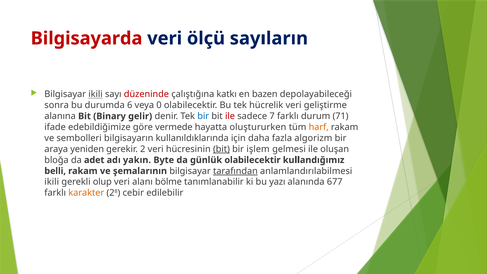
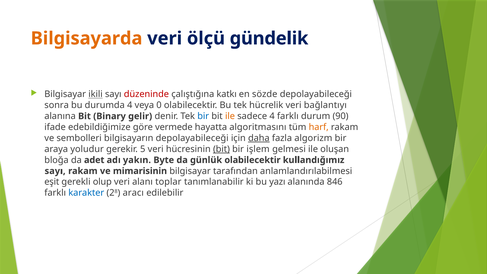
Bilgisayarda colour: red -> orange (87, 38)
sayıların: sayıların -> gündelik (269, 38)
bazen: bazen -> sözde (265, 94)
durumda 6: 6 -> 4 (130, 105)
geliştirme: geliştirme -> bağlantıyı (325, 105)
ile colour: red -> orange (230, 116)
sadece 7: 7 -> 4 (272, 116)
71: 71 -> 90 (341, 116)
oluştururken: oluştururken -> algoritmasını (258, 127)
bilgisayarın kullanıldıklarında: kullanıldıklarında -> depolayabileceği (192, 138)
daha underline: none -> present (259, 138)
yeniden: yeniden -> yoludur (87, 149)
2: 2 -> 5 (143, 149)
belli: belli -> sayı (55, 171)
şemalarının: şemalarının -> mimarisinin (140, 171)
tarafından underline: present -> none (235, 171)
ikili: ikili -> eşit (52, 182)
bölme: bölme -> toplar (168, 182)
677: 677 -> 846 (335, 182)
karakter colour: orange -> blue (86, 193)
cebir: cebir -> aracı (133, 193)
